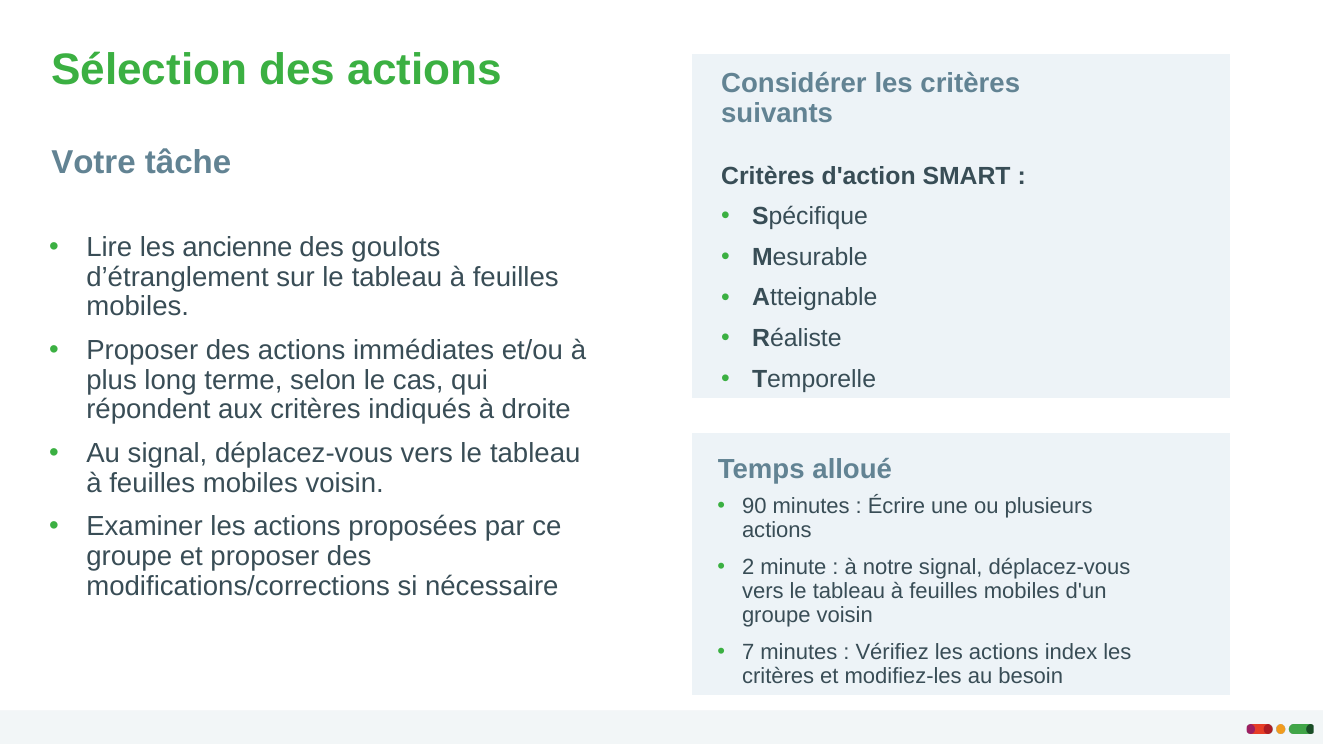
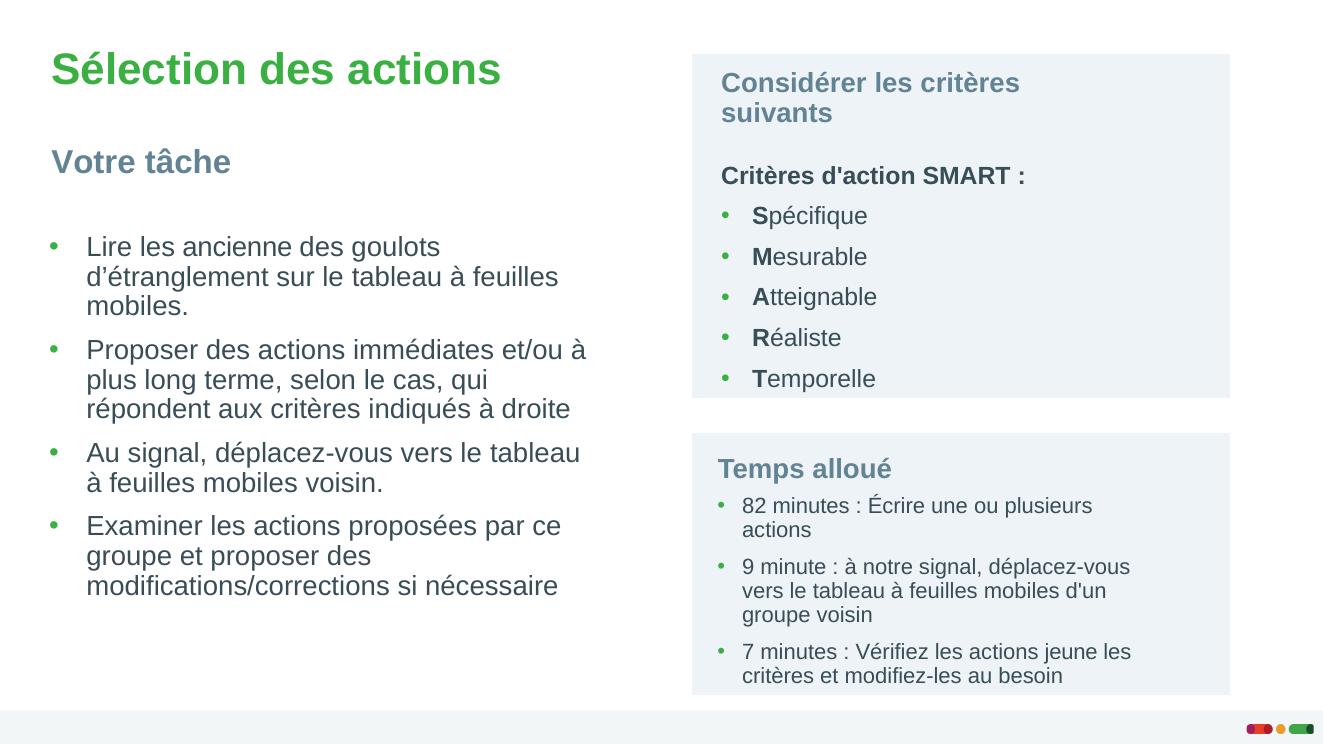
90: 90 -> 82 (754, 506)
2: 2 -> 9 (748, 568)
index: index -> jeune (1071, 653)
